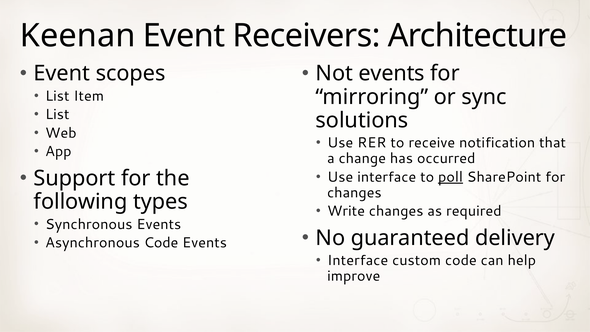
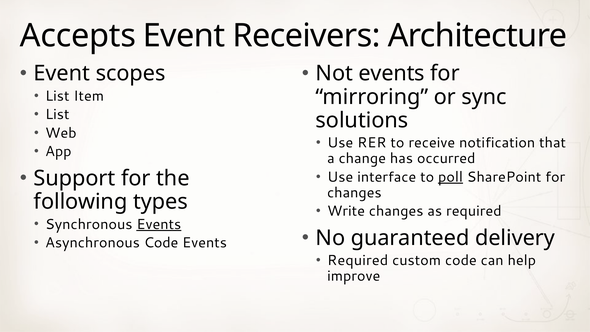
Keenan: Keenan -> Accepts (78, 36)
Events underline: none -> present (159, 224)
Interface: Interface -> Required (358, 260)
